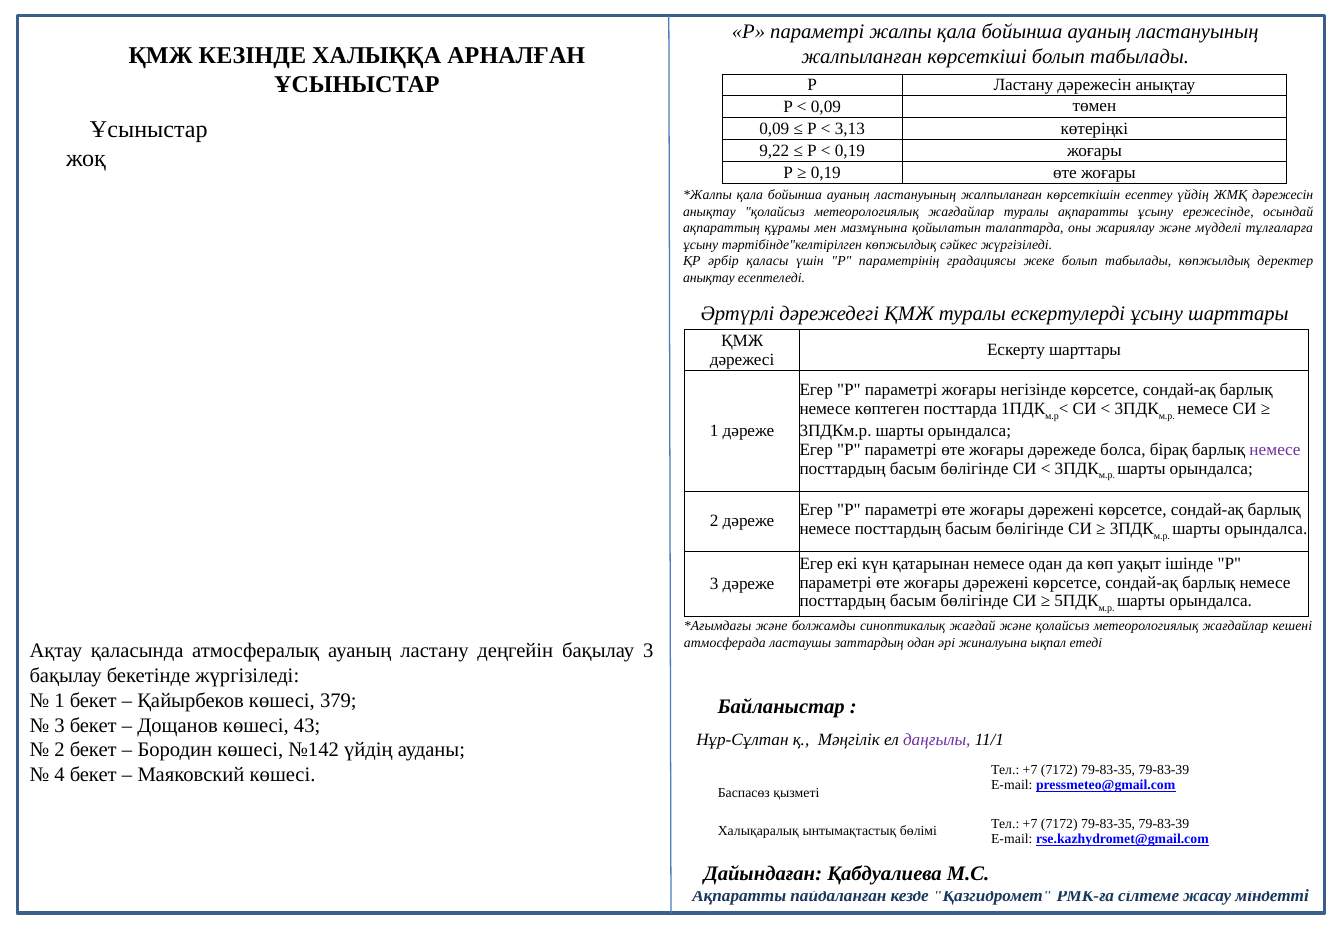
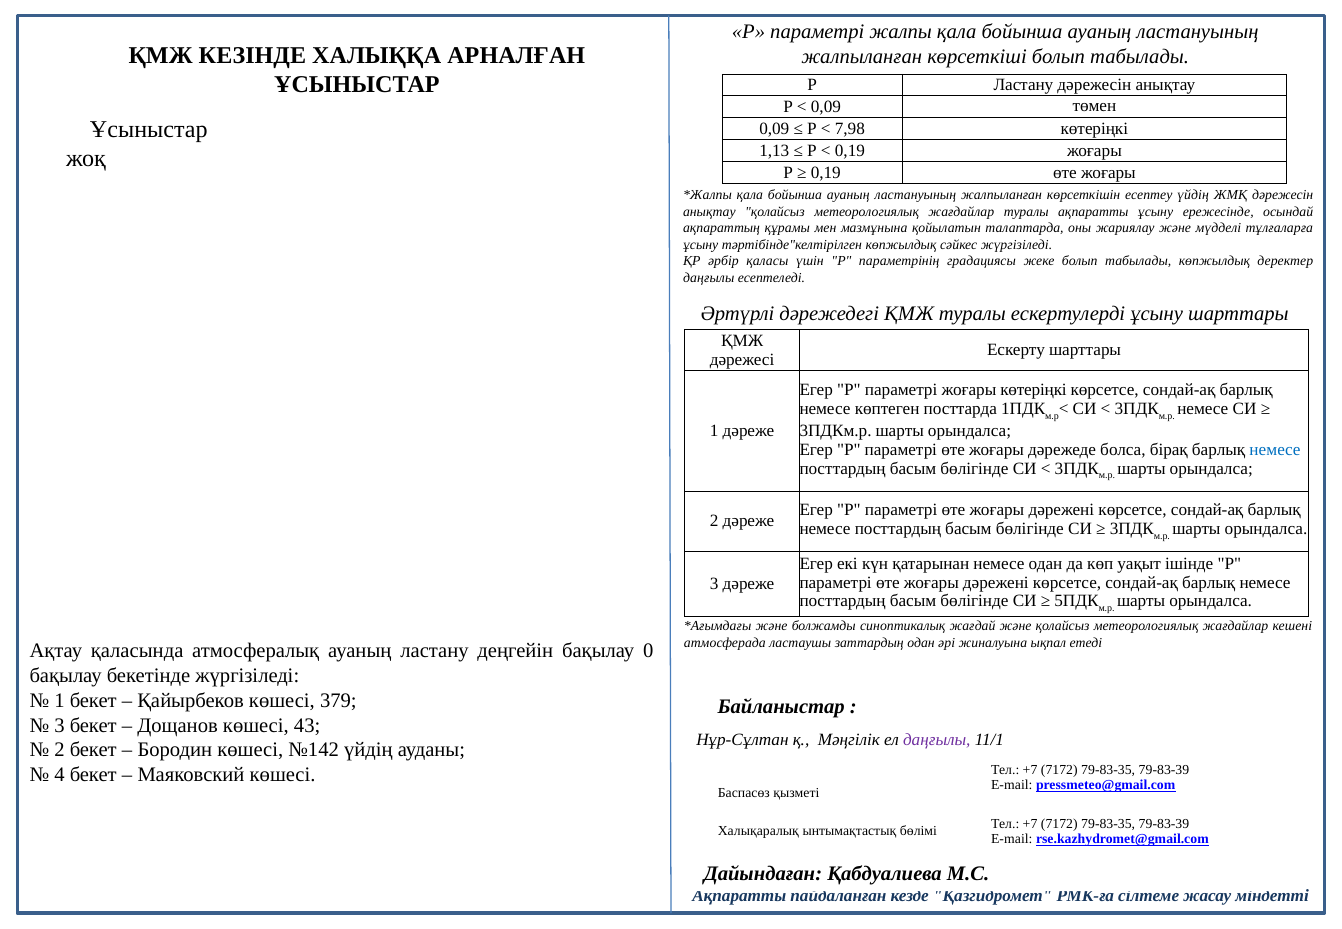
3,13: 3,13 -> 7,98 (850, 129)
9,22: 9,22 -> 1,13 (774, 151)
анықтау: анықтау -> даңғылы (709, 278)
жоғары негізінде: негізінде -> көтеріңкі (1033, 390)
немесе colour: purple -> blue (1275, 450)
бақылау 3: 3 -> 0 (648, 651)
